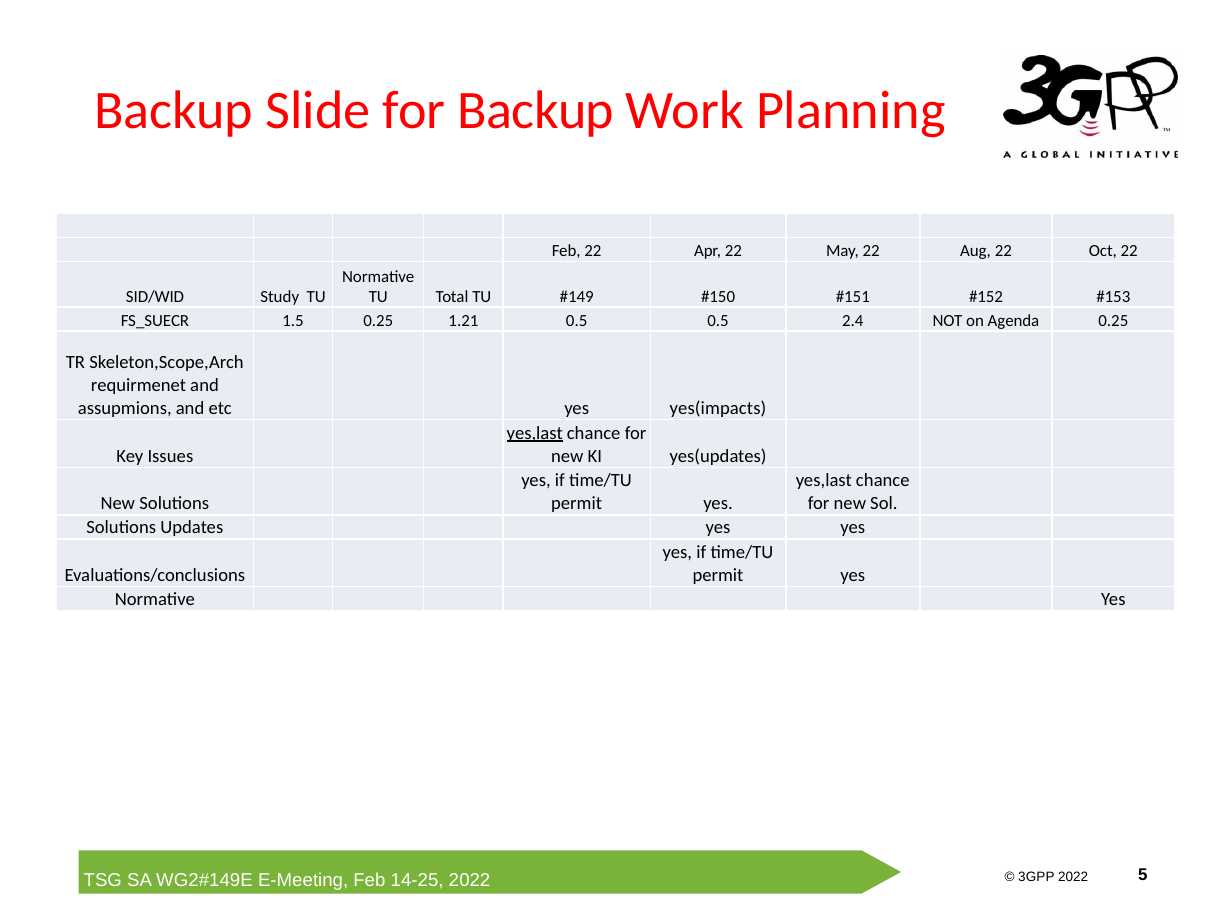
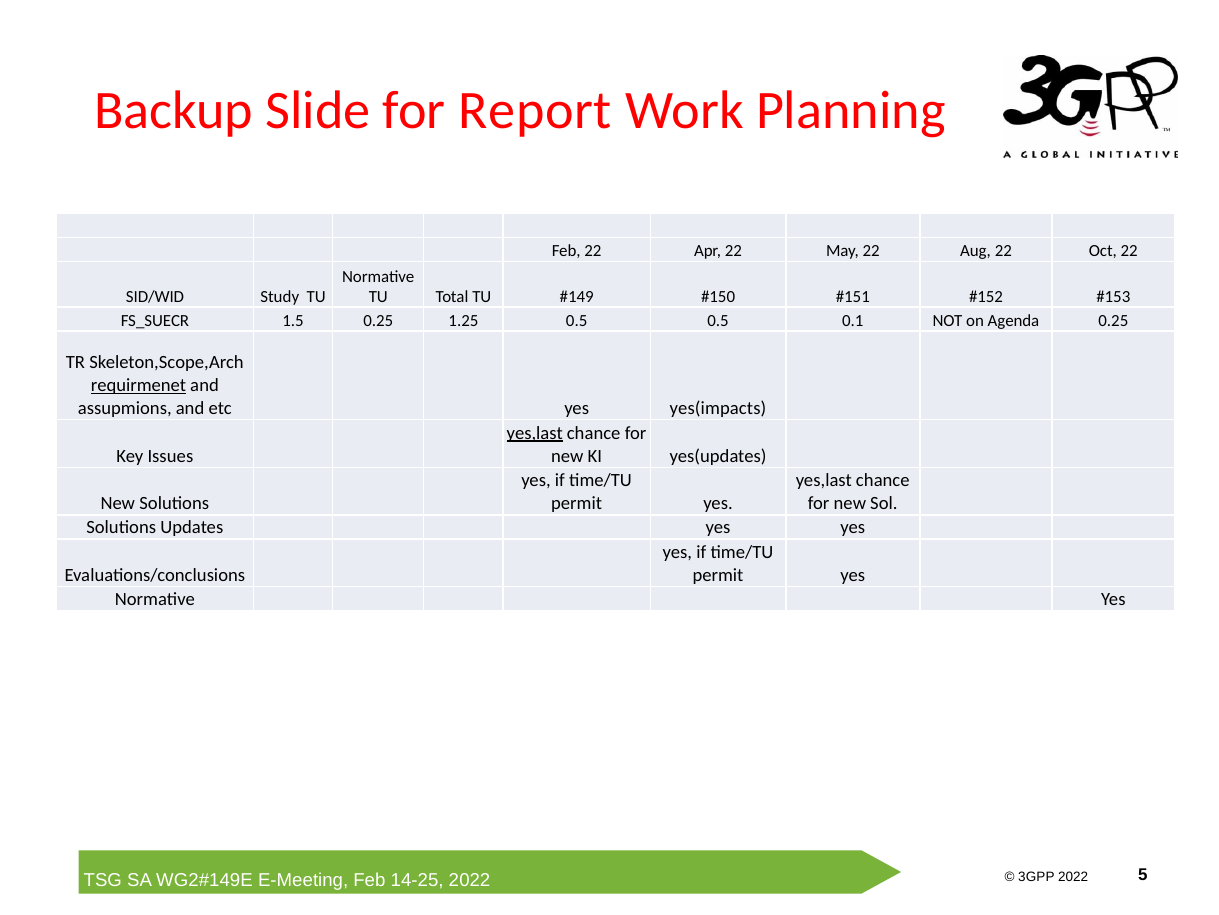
for Backup: Backup -> Report (535, 110)
1.21: 1.21 -> 1.25 (463, 321)
2.4: 2.4 -> 0.1 (853, 321)
requirmenet underline: none -> present (138, 385)
